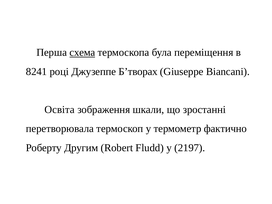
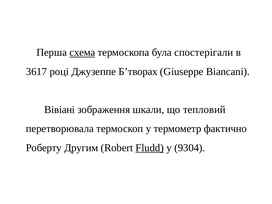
переміщення: переміщення -> спостерігали (204, 53)
8241: 8241 -> 3617 (37, 72)
Освіта: Освіта -> Вівіані (60, 110)
зростанні: зростанні -> тепловий (204, 110)
Fludd underline: none -> present (150, 148)
2197: 2197 -> 9304 (190, 148)
